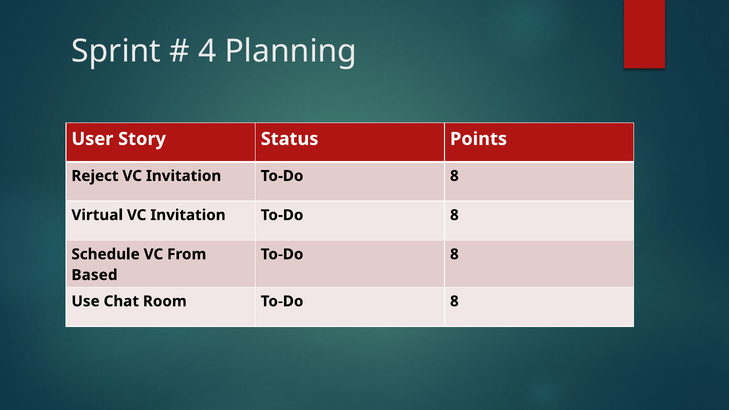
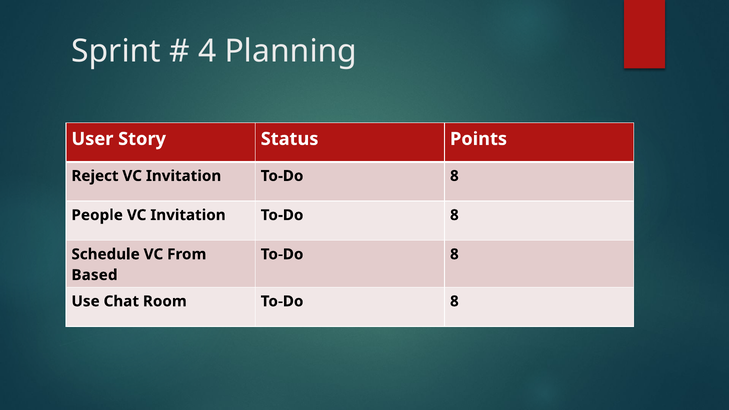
Virtual: Virtual -> People (97, 215)
